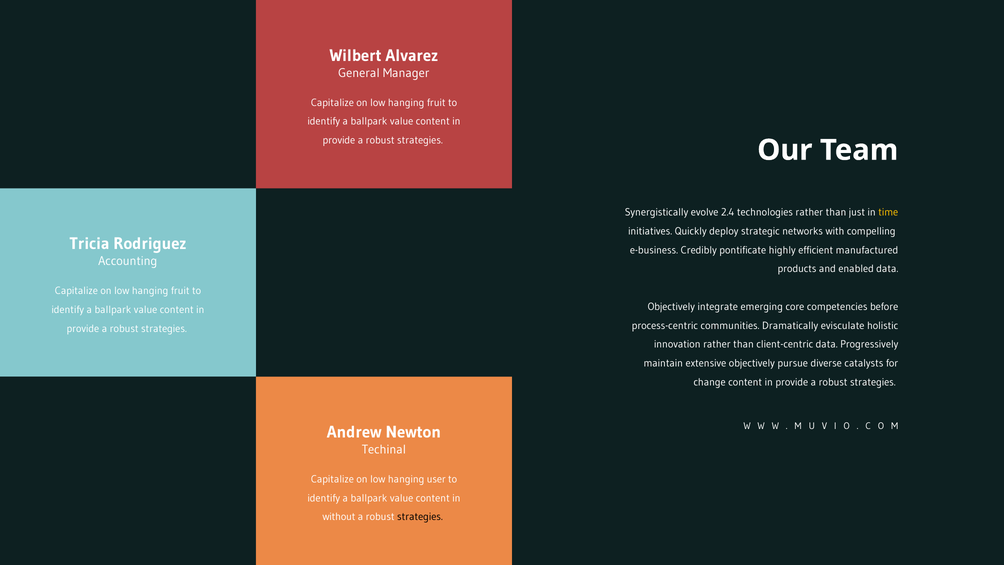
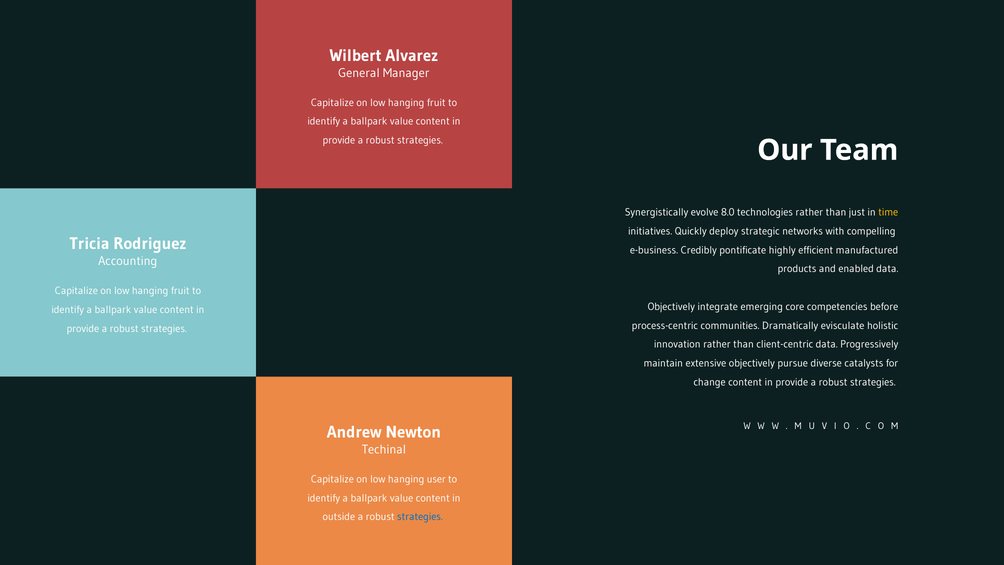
2.4: 2.4 -> 8.0 (728, 212)
without: without -> outside (339, 517)
strategies colour: black -> blue (420, 517)
